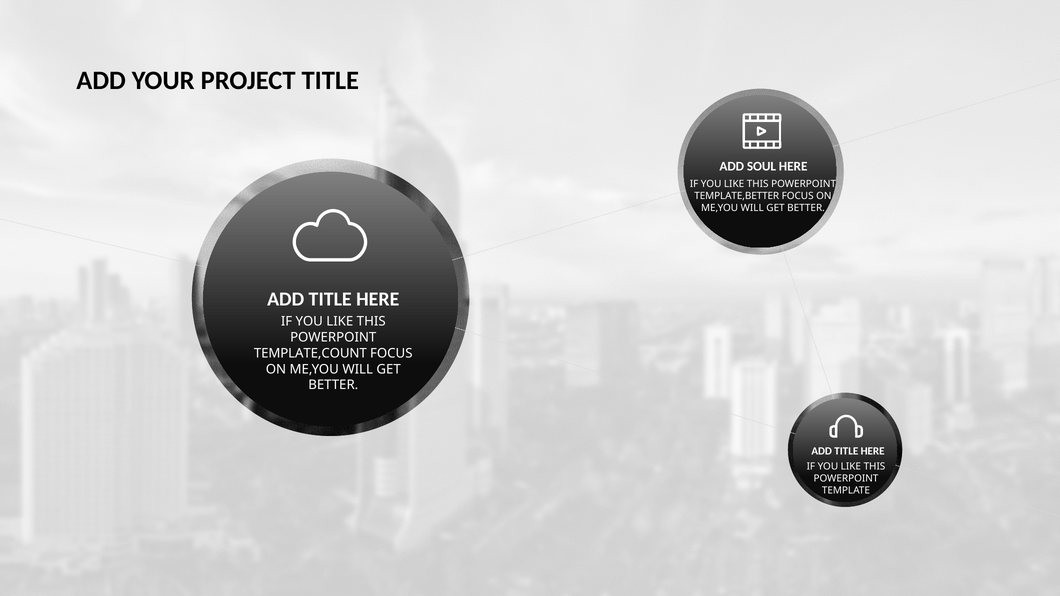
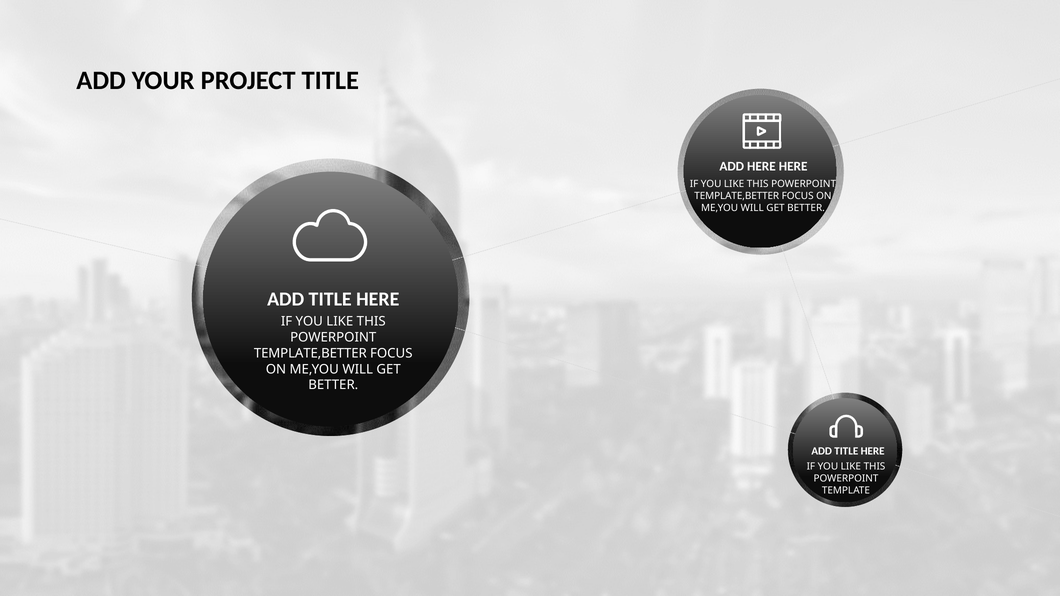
ADD SOUL: SOUL -> HERE (761, 166)
TEMPLATE,COUNT: TEMPLATE,COUNT -> TEMPLATE,BETTER (310, 353)
